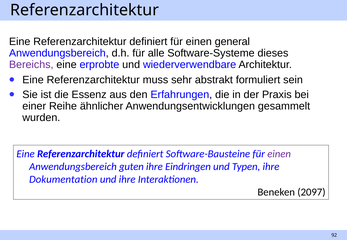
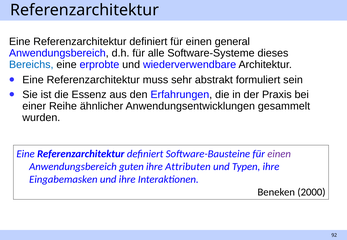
Bereichs colour: purple -> blue (31, 65)
Eindringen: Eindringen -> Attributen (188, 167)
Dokumentation: Dokumentation -> Eingabemasken (63, 180)
2097: 2097 -> 2000 (311, 192)
